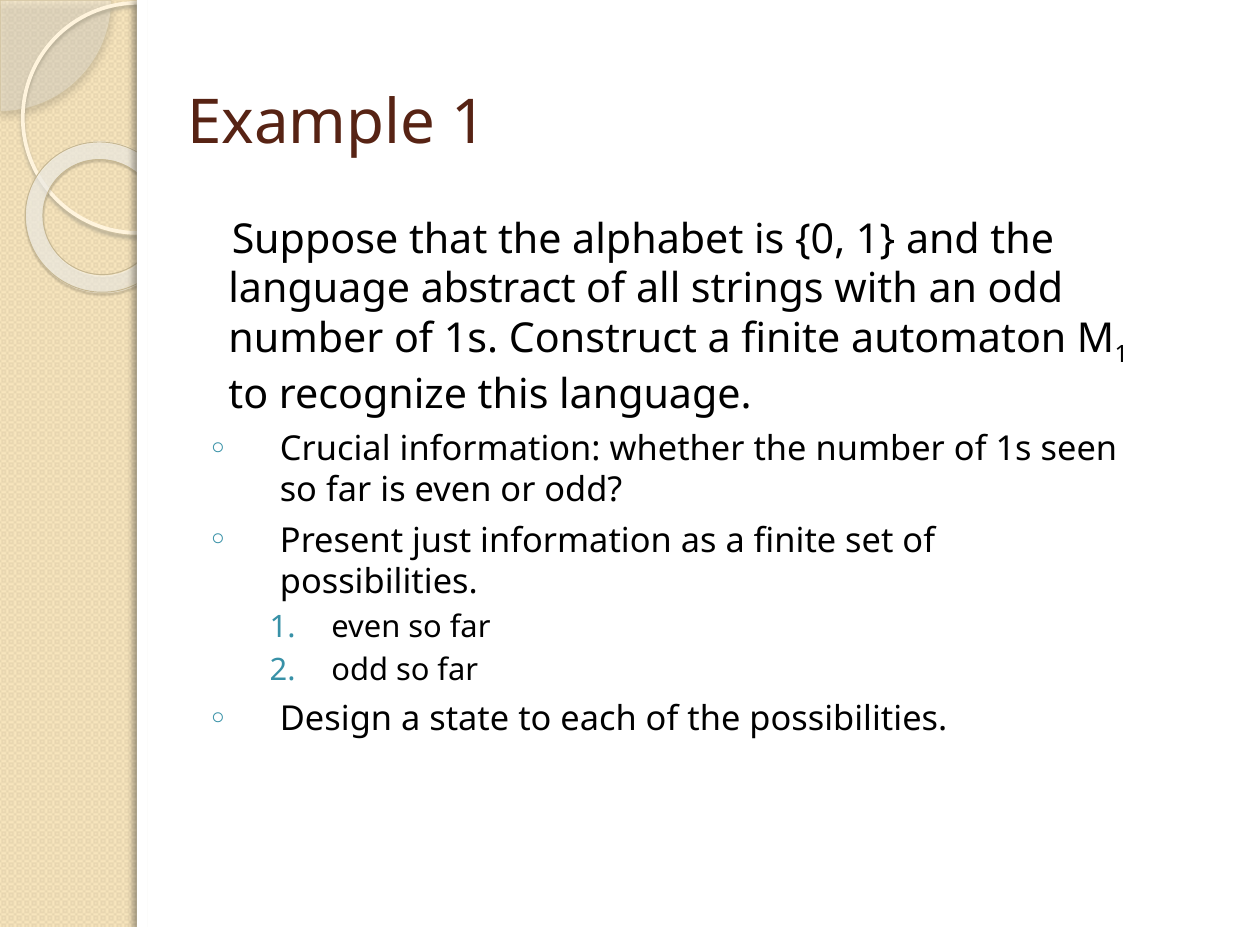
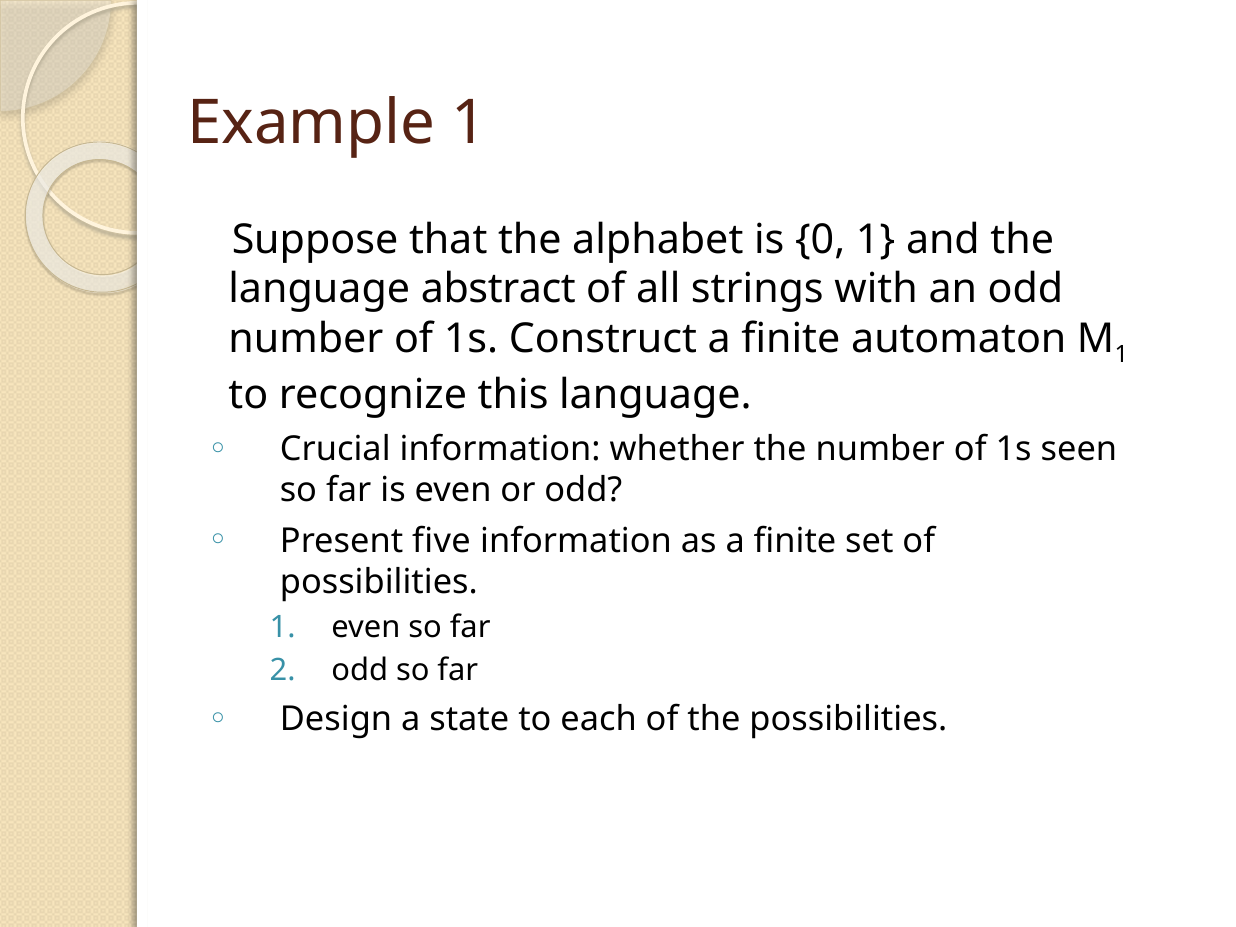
just: just -> five (441, 541)
